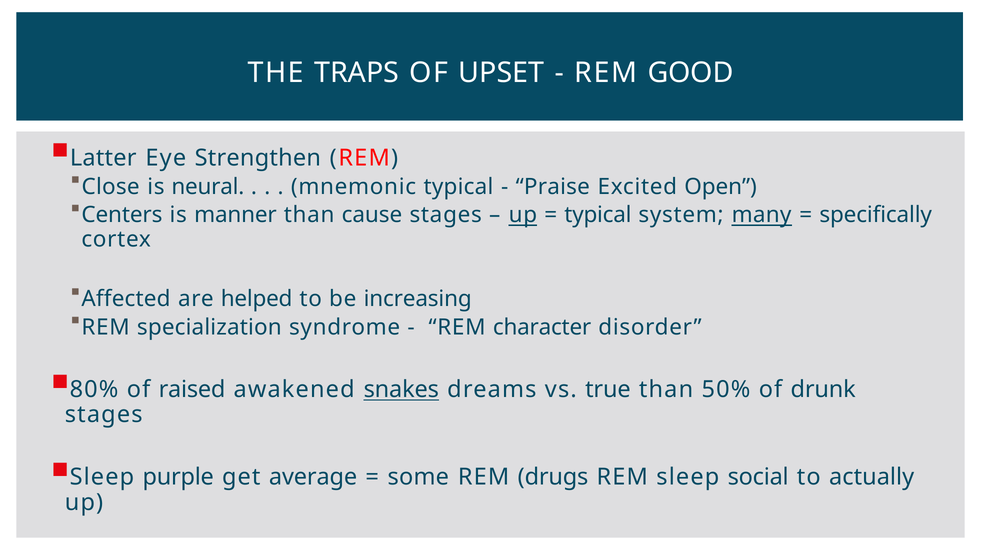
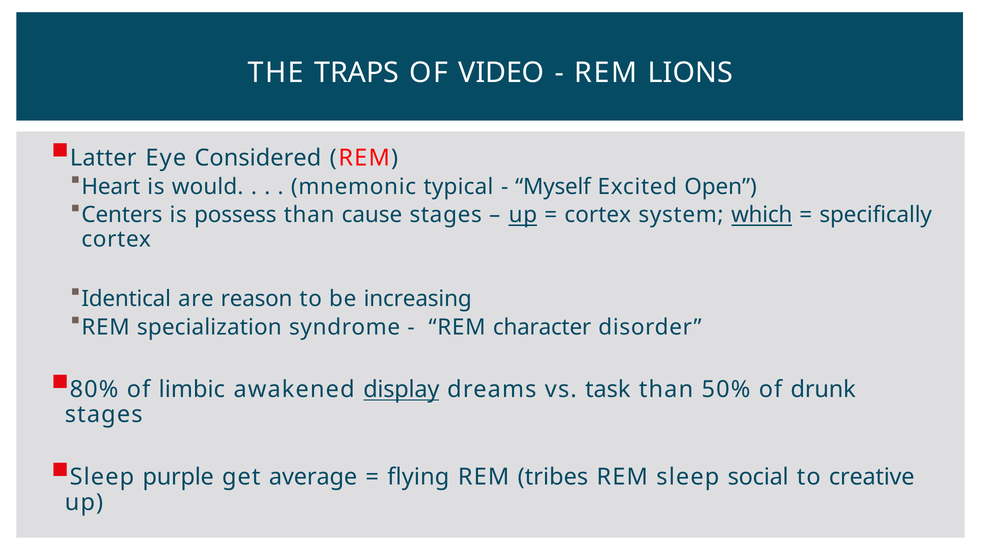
UPSET: UPSET -> VIDEO (501, 73)
GOOD: GOOD -> LIONS (690, 73)
Strengthen: Strengthen -> Considered (258, 158)
Close: Close -> Heart (111, 187)
neural: neural -> would (208, 187)
Praise: Praise -> Myself (553, 187)
manner: manner -> possess (235, 215)
typical: typical -> cortex (598, 215)
many: many -> which (762, 215)
Affected: Affected -> Identical (126, 299)
helped: helped -> reason (257, 299)
raised: raised -> limbic (192, 390)
snakes: snakes -> display (401, 390)
true: true -> task (608, 390)
some: some -> flying (418, 477)
drugs: drugs -> tribes (553, 477)
actually: actually -> creative (872, 477)
